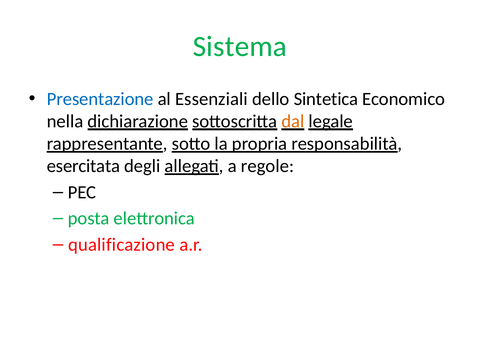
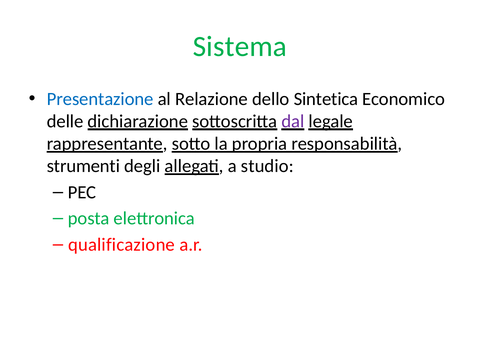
Essenziali: Essenziali -> Relazione (212, 99)
nella: nella -> delle (65, 121)
dal colour: orange -> purple (293, 121)
esercitata: esercitata -> strumenti (83, 166)
regole: regole -> studio (267, 166)
